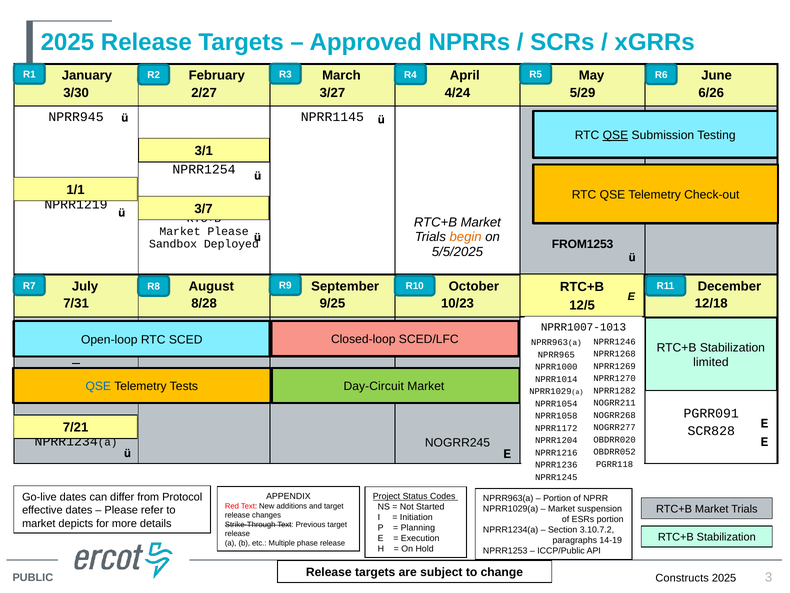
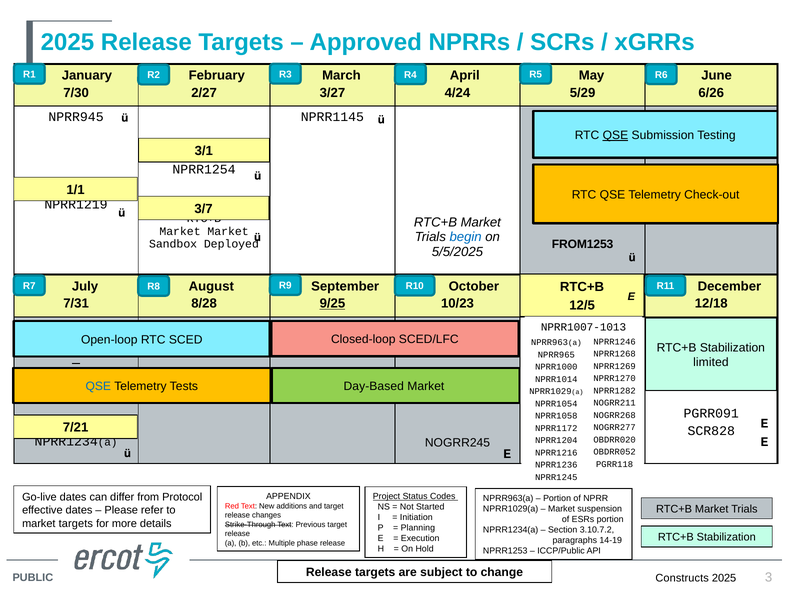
3/30: 3/30 -> 7/30 (76, 93)
Market Please: Please -> Market (228, 231)
begin colour: orange -> blue (466, 237)
9/25 underline: none -> present (332, 303)
Day-Circuit: Day-Circuit -> Day-Based (374, 386)
market depicts: depicts -> targets (76, 523)
